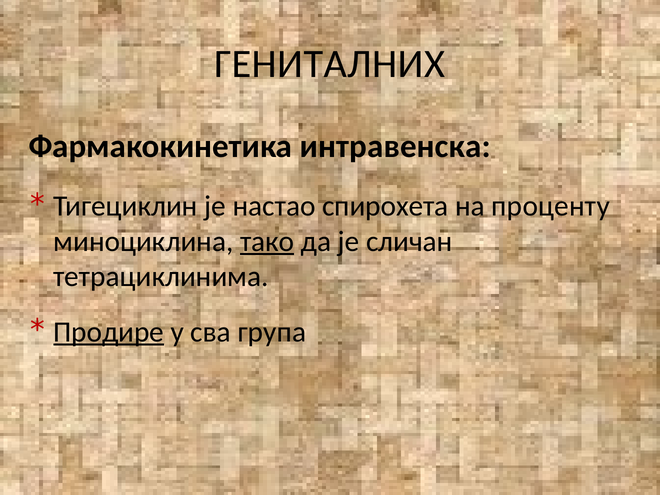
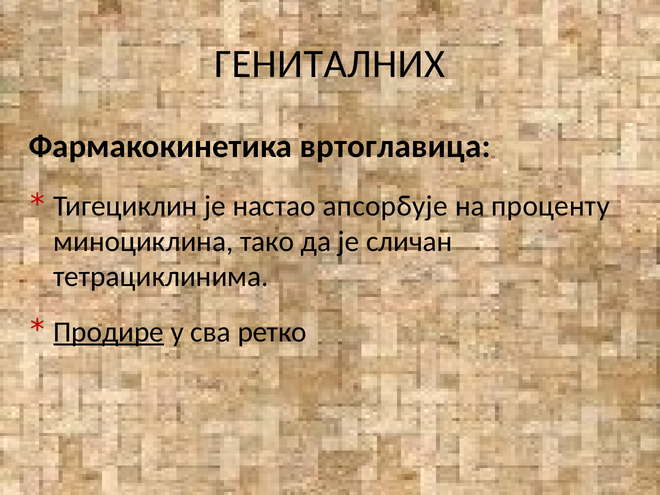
интравенска: интравенска -> вртоглавица (395, 146)
спирохета: спирохета -> апсорбује (385, 206)
тако underline: present -> none (267, 241)
група: група -> ретко (272, 332)
